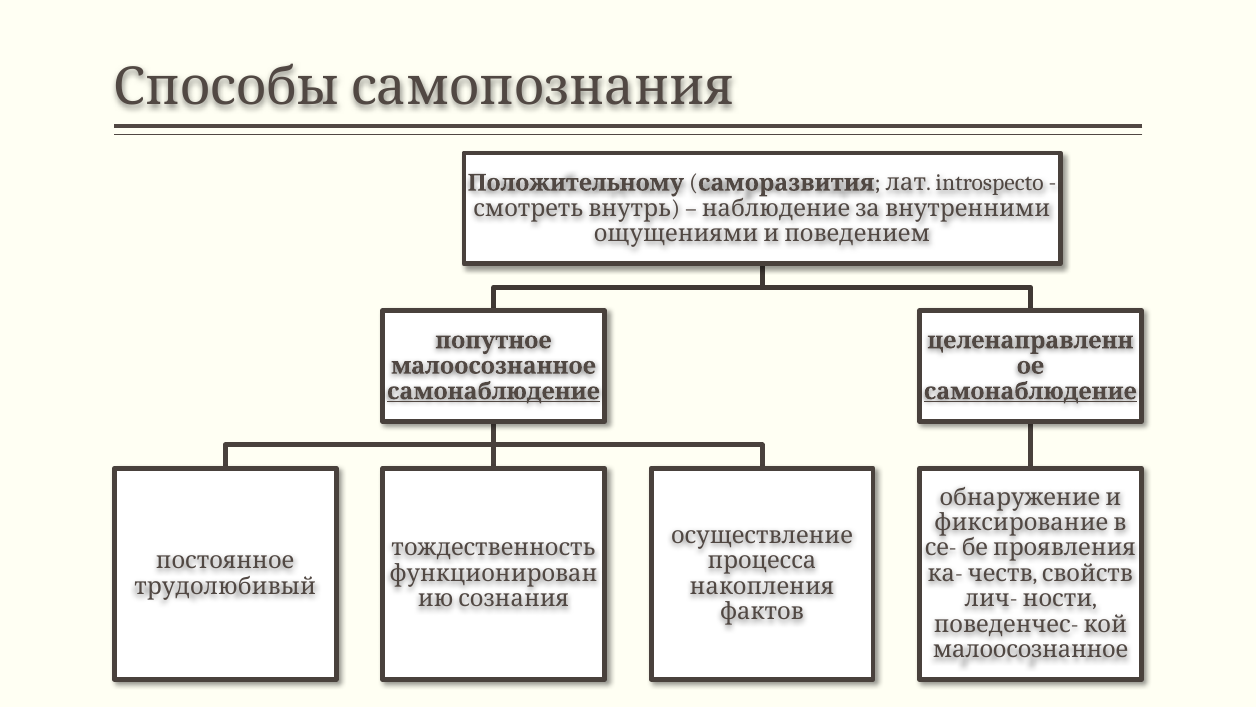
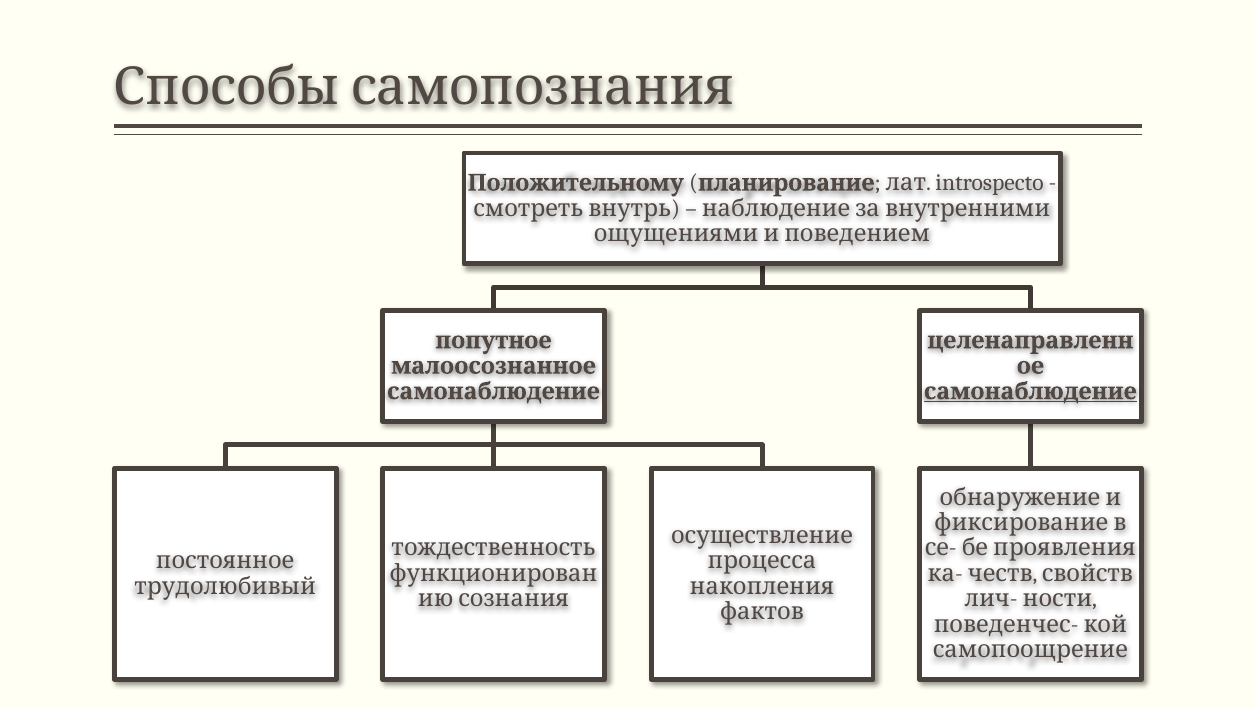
саморазвития: саморазвития -> планирование (786, 183)
самонаблюдение underline: present -> none (494, 391)
малоосознанное: малоосознанное -> самопоощрение (1030, 650)
